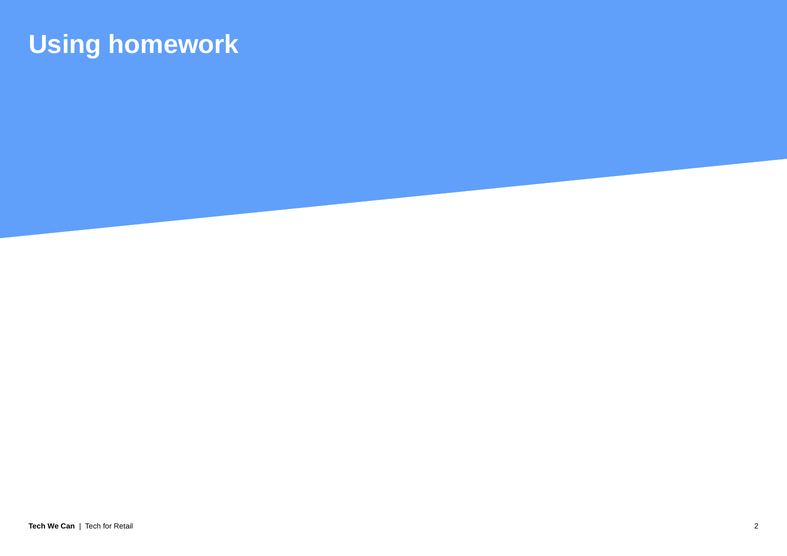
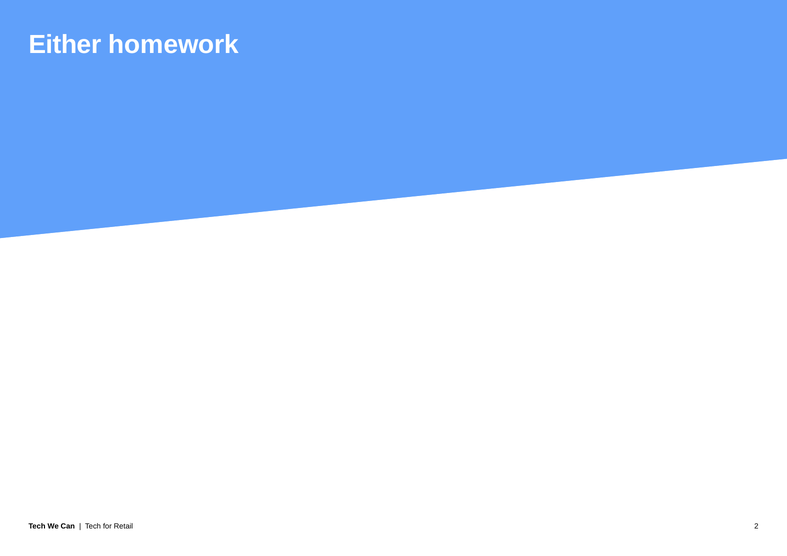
Using: Using -> Either (65, 44)
